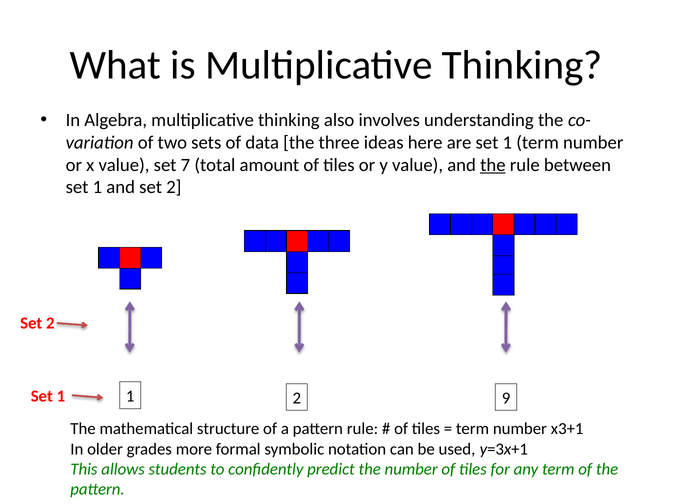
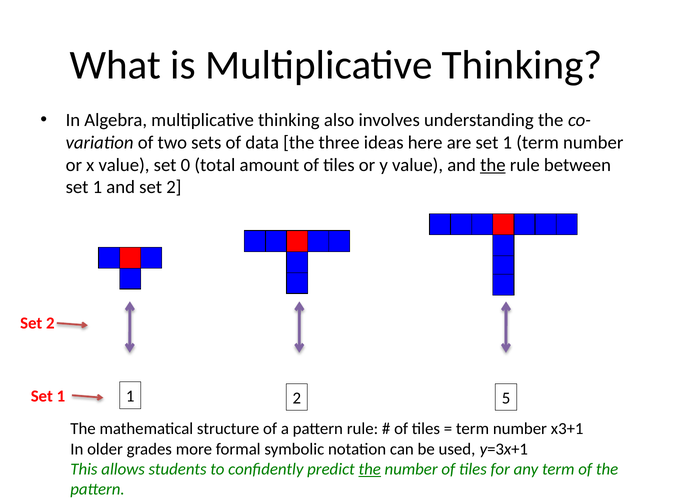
7: 7 -> 0 (185, 165)
9: 9 -> 5 (506, 399)
the underline: none -> present (370, 470)
